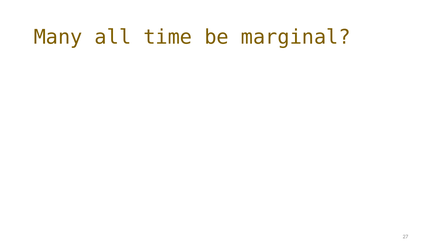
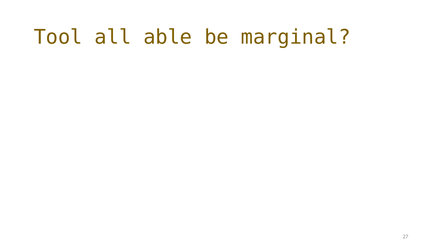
Many: Many -> Tool (58, 37)
time: time -> able (168, 37)
